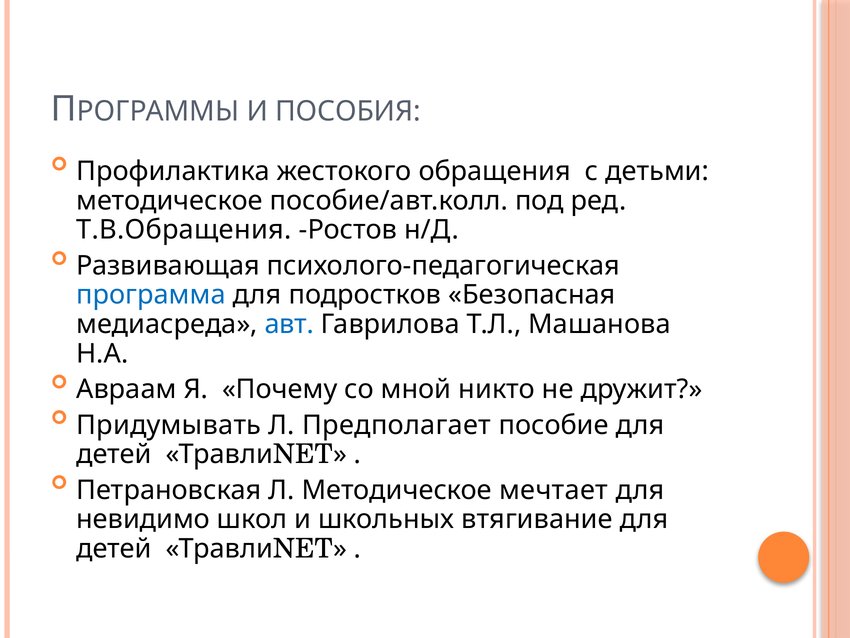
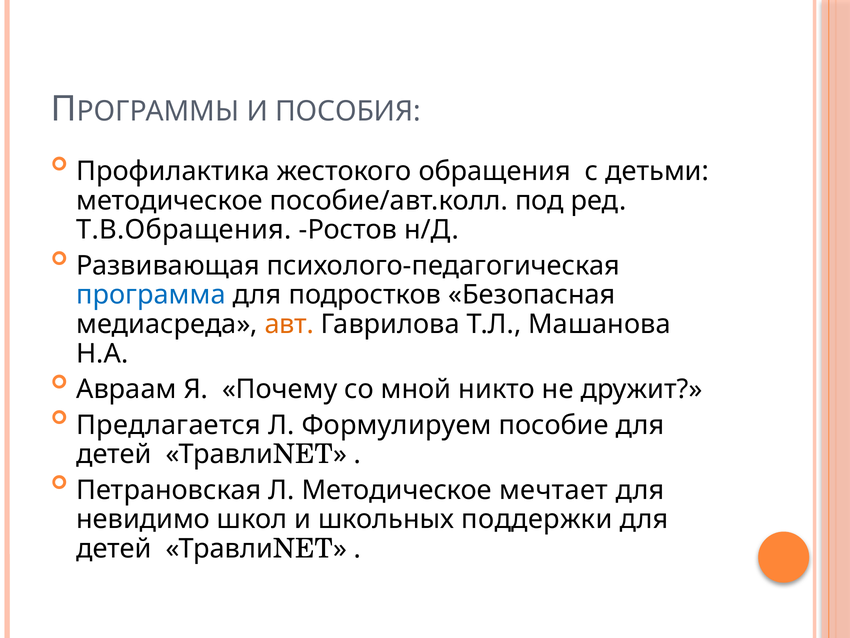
авт colour: blue -> orange (289, 324)
Придумывать: Придумывать -> Предлагается (169, 425)
Предполагает: Предполагает -> Формулируем (397, 425)
втягивание: втягивание -> поддержки (537, 519)
